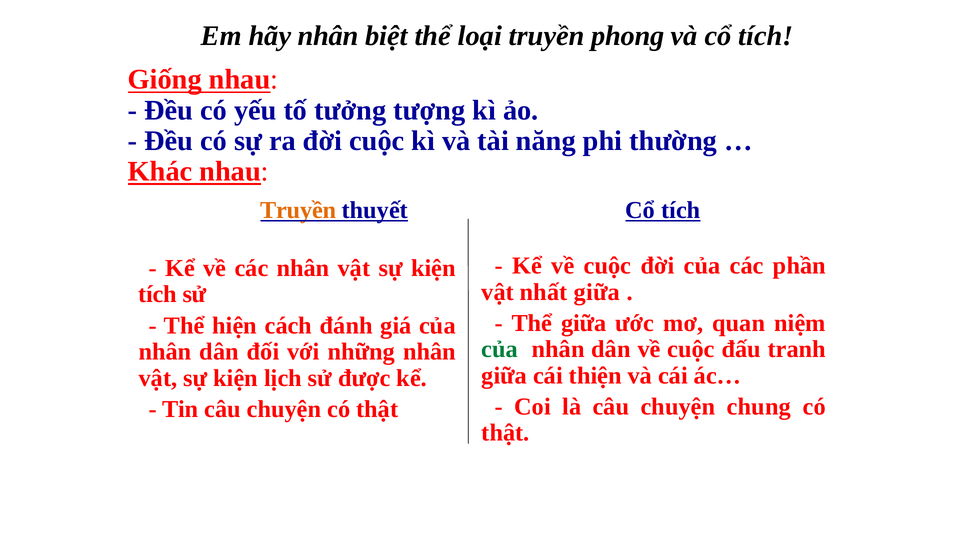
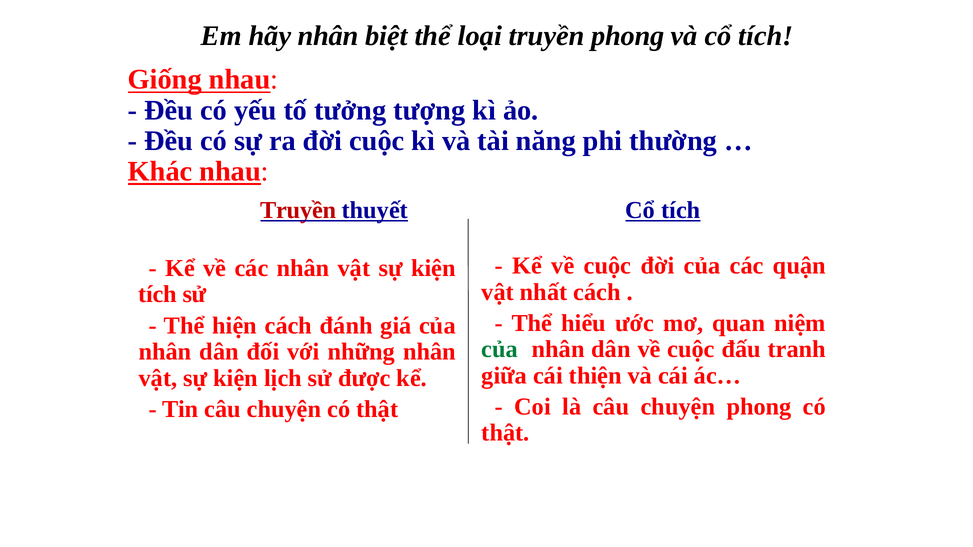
Truyền colour: orange -> red (298, 210)
phần: phần -> quận (799, 266)
nhất giữa: giữa -> cách (597, 292)
Thể giữa: giữa -> hiểu (584, 323)
chuyện chung: chung -> phong (759, 407)
